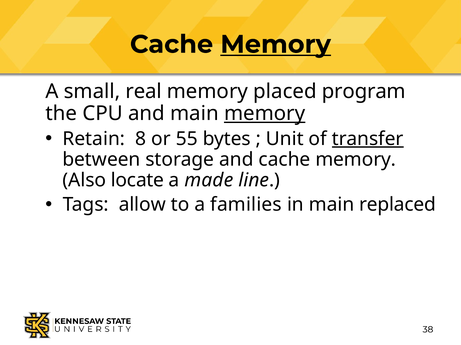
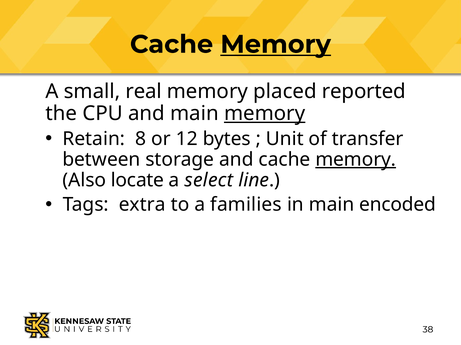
program: program -> reported (364, 92)
55: 55 -> 12 (187, 139)
transfer underline: present -> none (368, 139)
memory underline: none -> present (356, 160)
made: made -> select (209, 180)
allow: allow -> extra (142, 205)
replaced: replaced -> encoded (397, 205)
